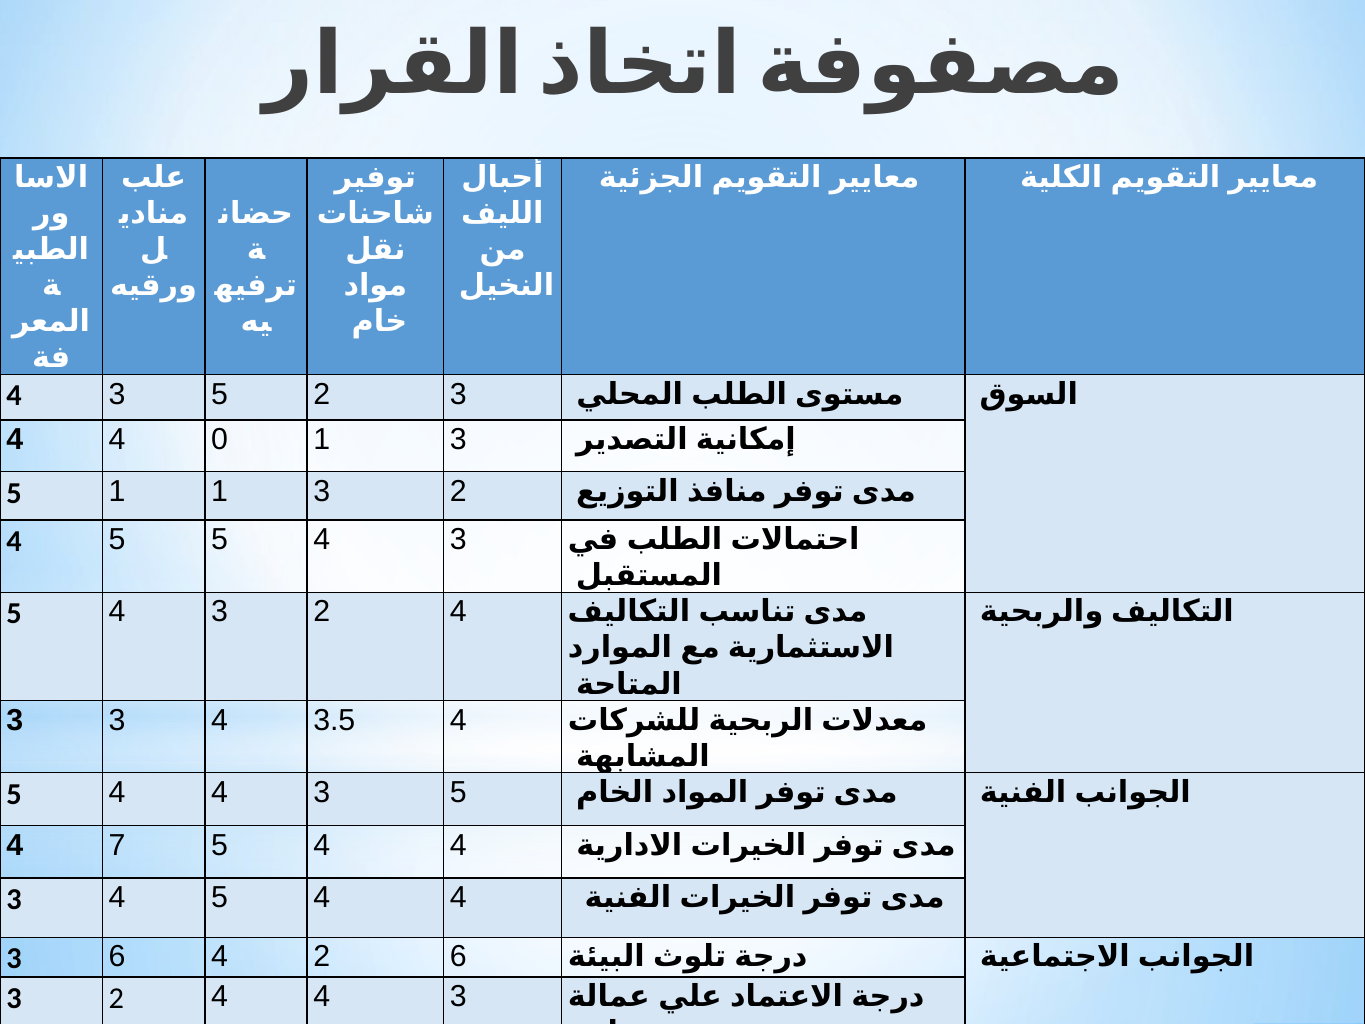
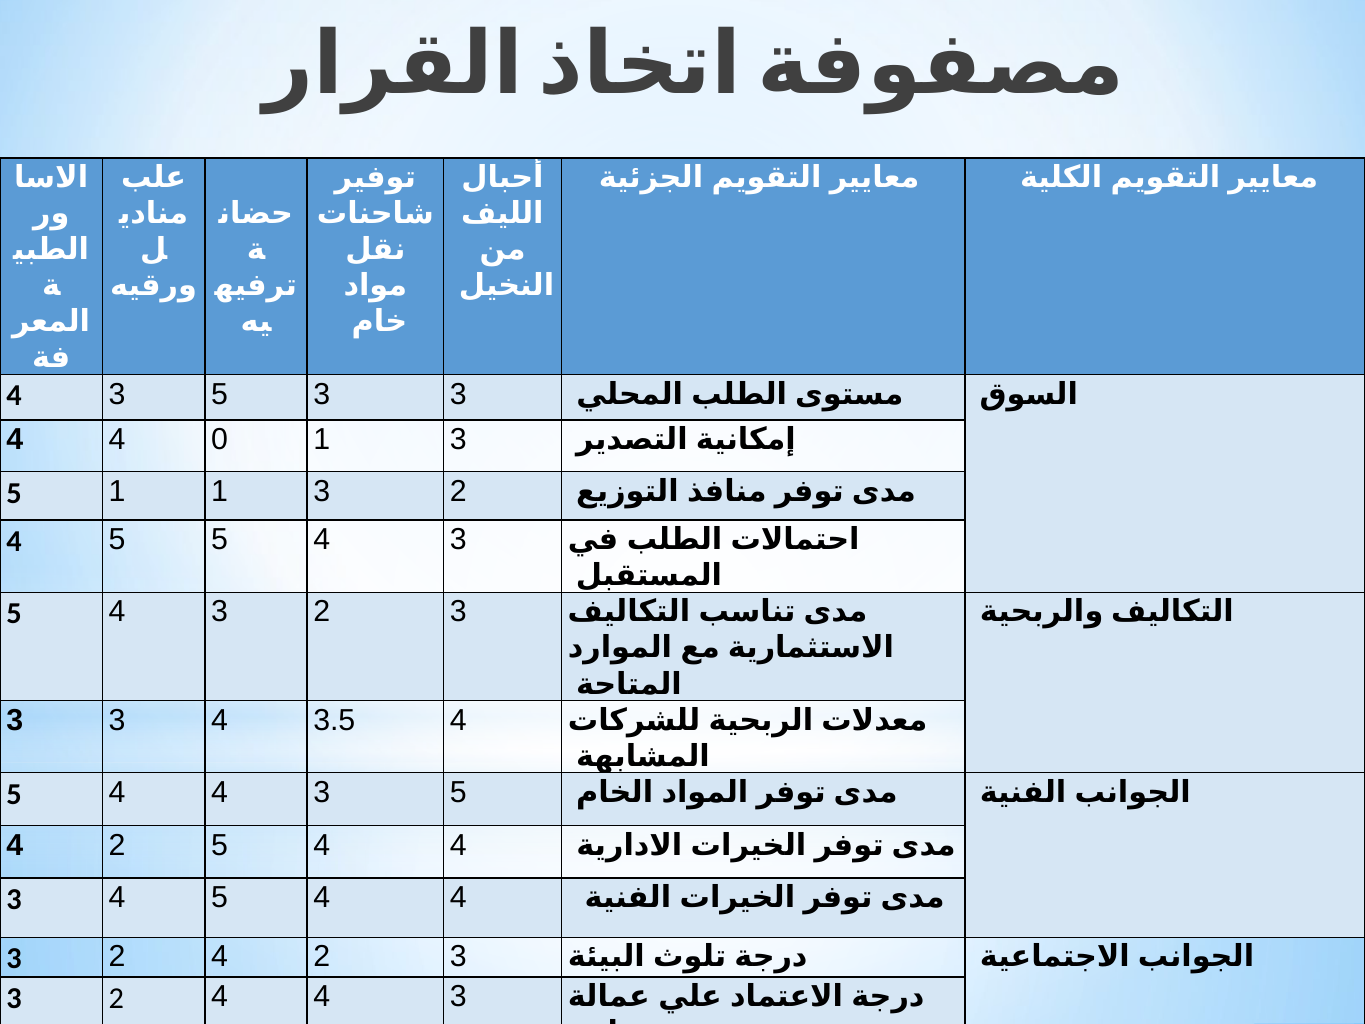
2: 2 -> 3 (322, 394)
4 3 2 4: 4 -> 3 (458, 612)
7: 7 -> 2 (117, 845)
6: 6 -> 2 (117, 957)
4 2 6: 6 -> 3 (458, 957)
